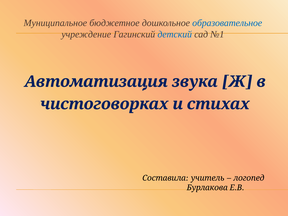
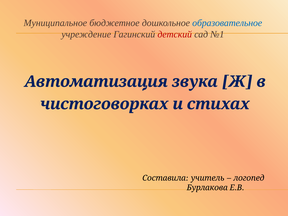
детский colour: blue -> red (175, 34)
